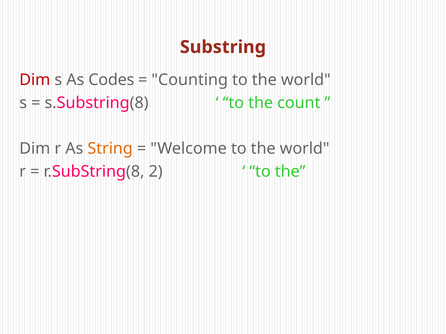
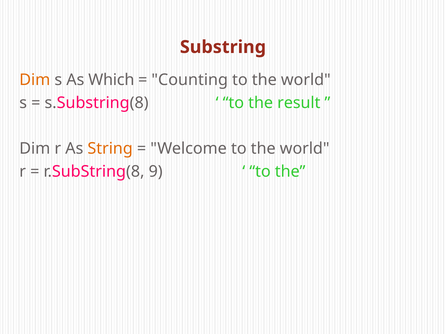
Dim colour: red -> orange (35, 80)
Codes: Codes -> Which (111, 80)
count: count -> result (299, 103)
2: 2 -> 9 (156, 172)
